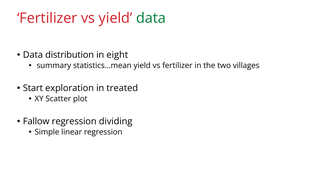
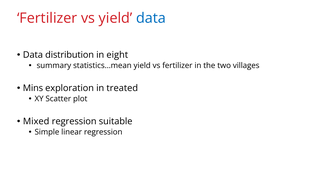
data colour: green -> blue (151, 18)
Start: Start -> Mins (33, 88)
Fallow: Fallow -> Mixed (36, 121)
dividing: dividing -> suitable (116, 121)
